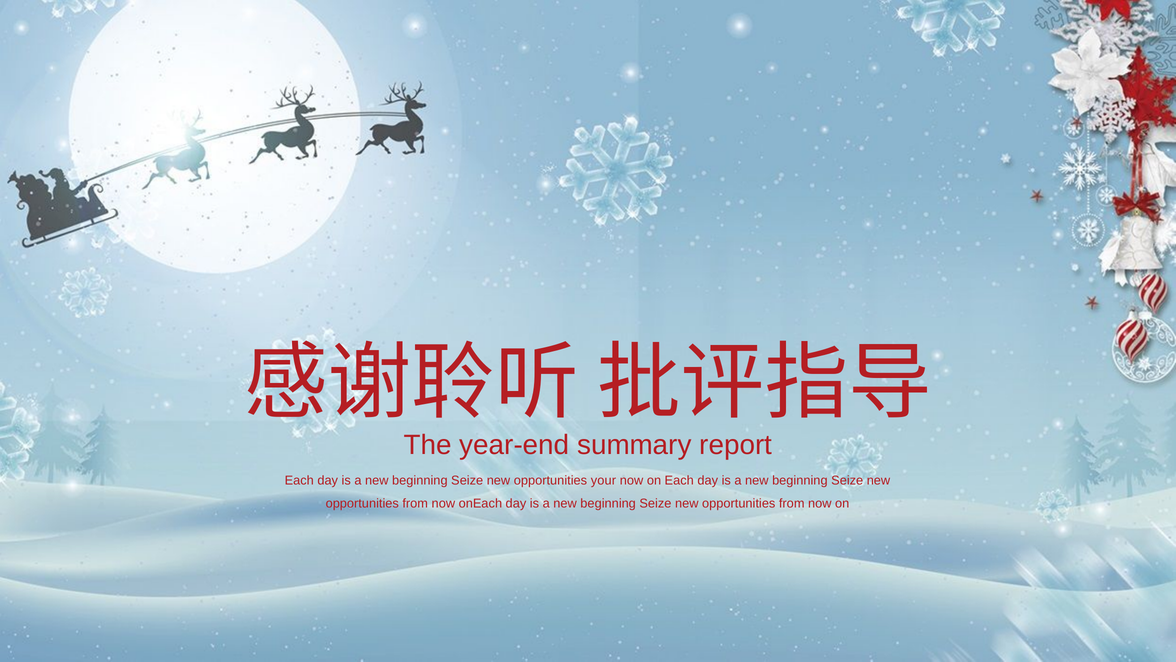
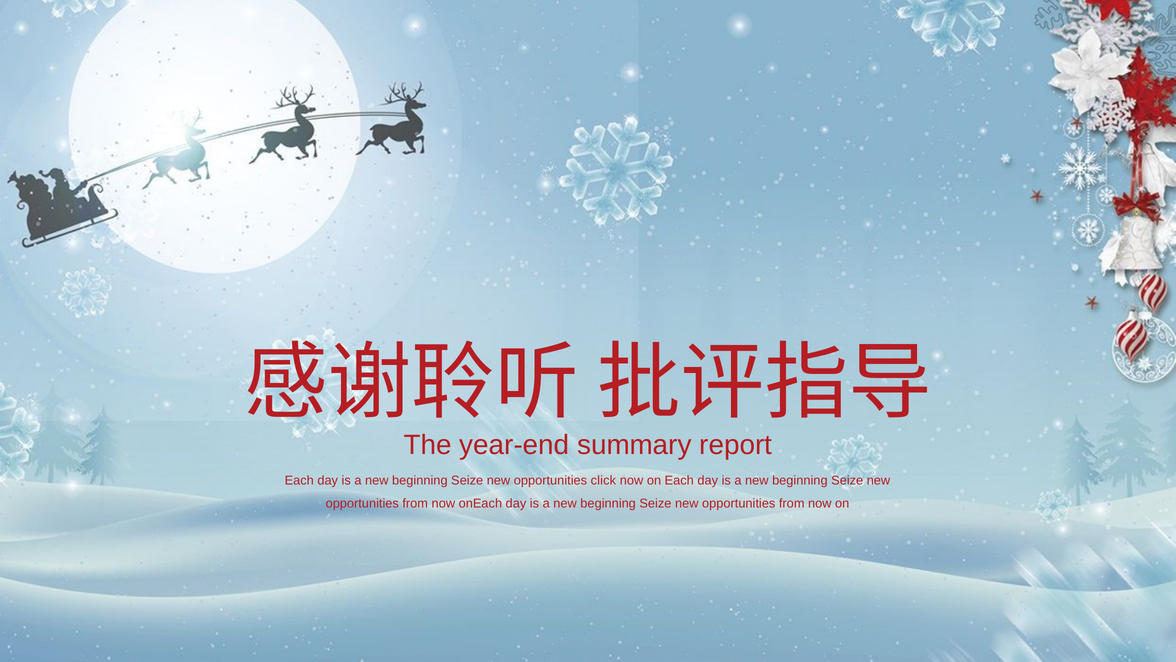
your: your -> click (603, 480)
